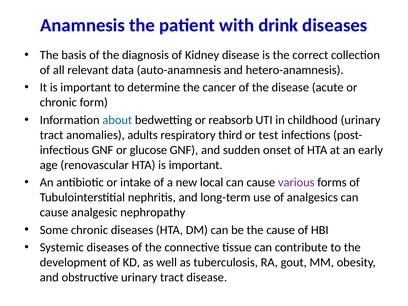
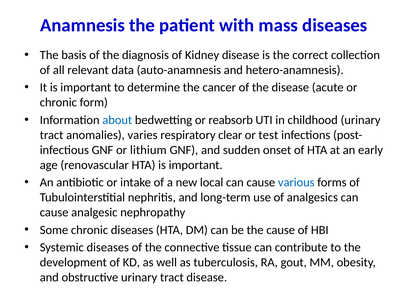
drink: drink -> mass (278, 25)
adults: adults -> varies (143, 135)
third: third -> clear (230, 135)
glucose: glucose -> lithium (148, 150)
various colour: purple -> blue (296, 182)
